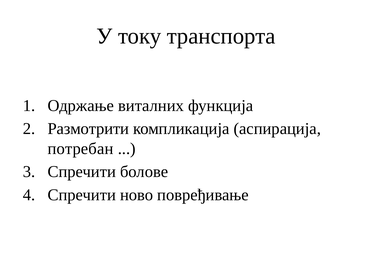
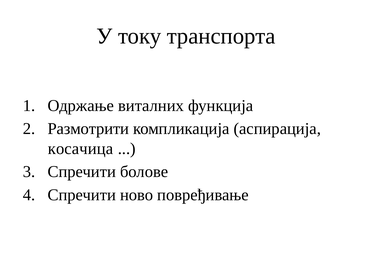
потребан: потребан -> косачица (81, 149)
